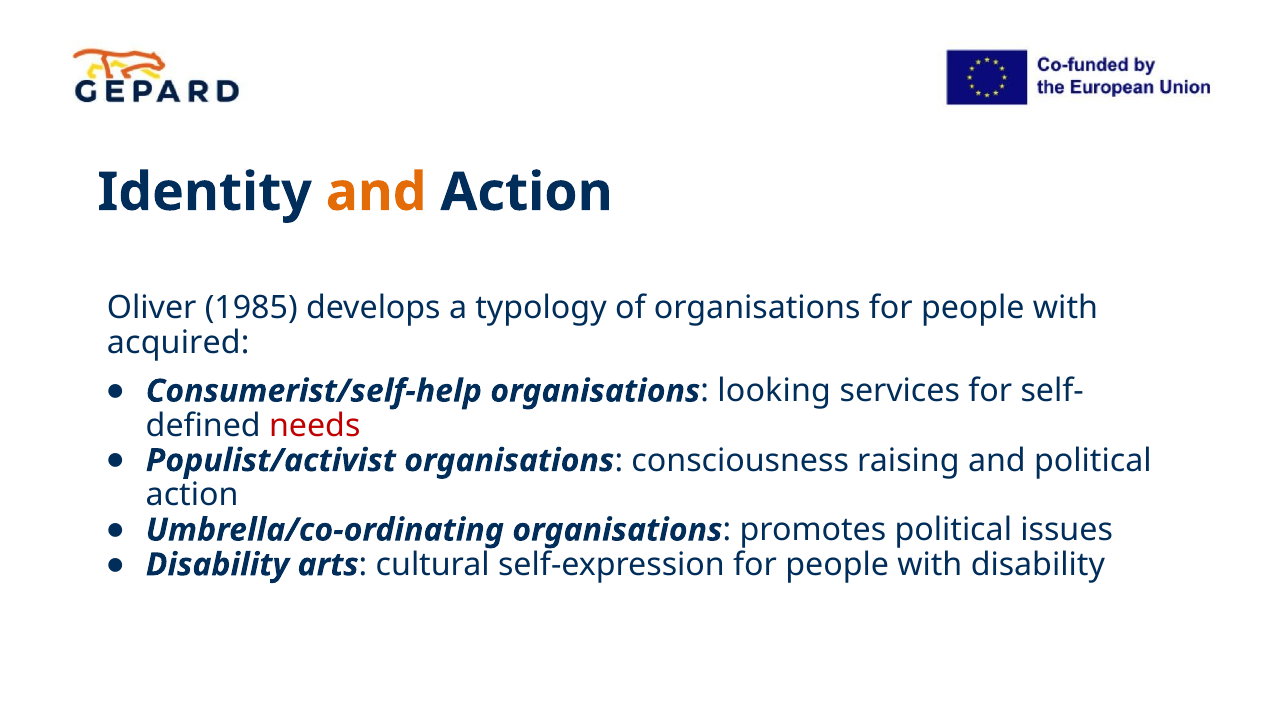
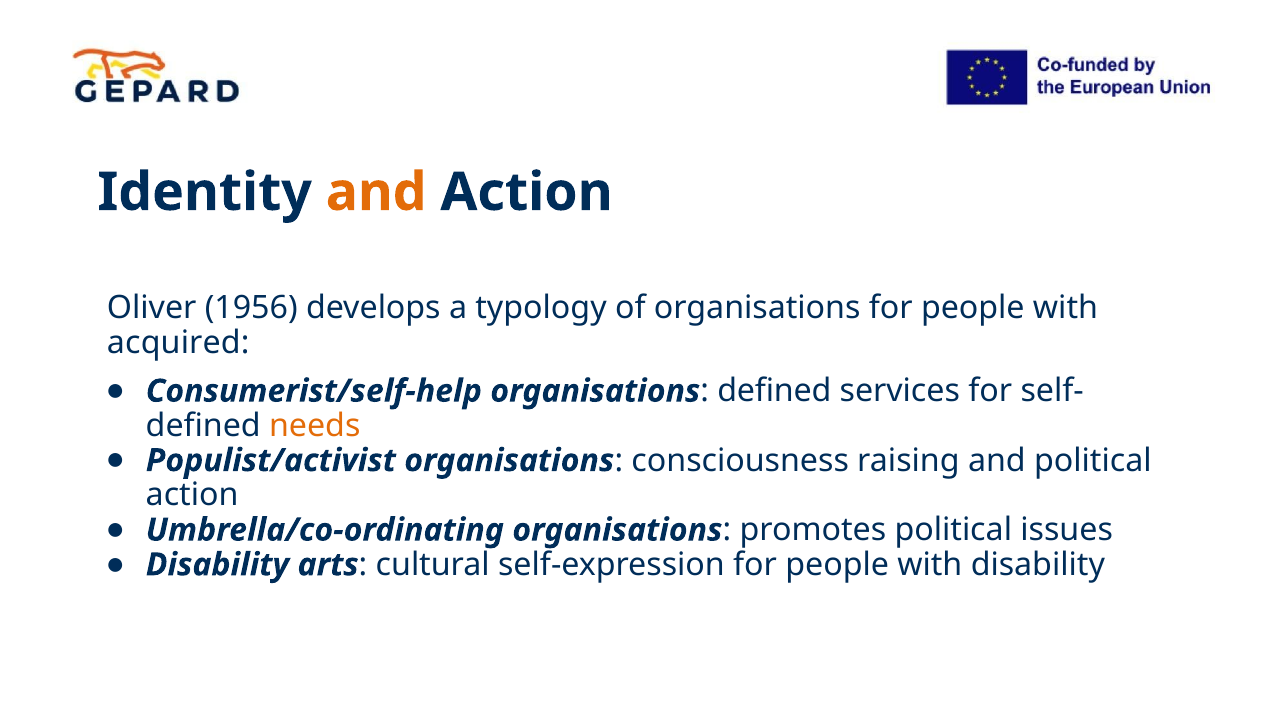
1985: 1985 -> 1956 (251, 308)
looking: looking -> defined (774, 391)
needs colour: red -> orange (315, 426)
